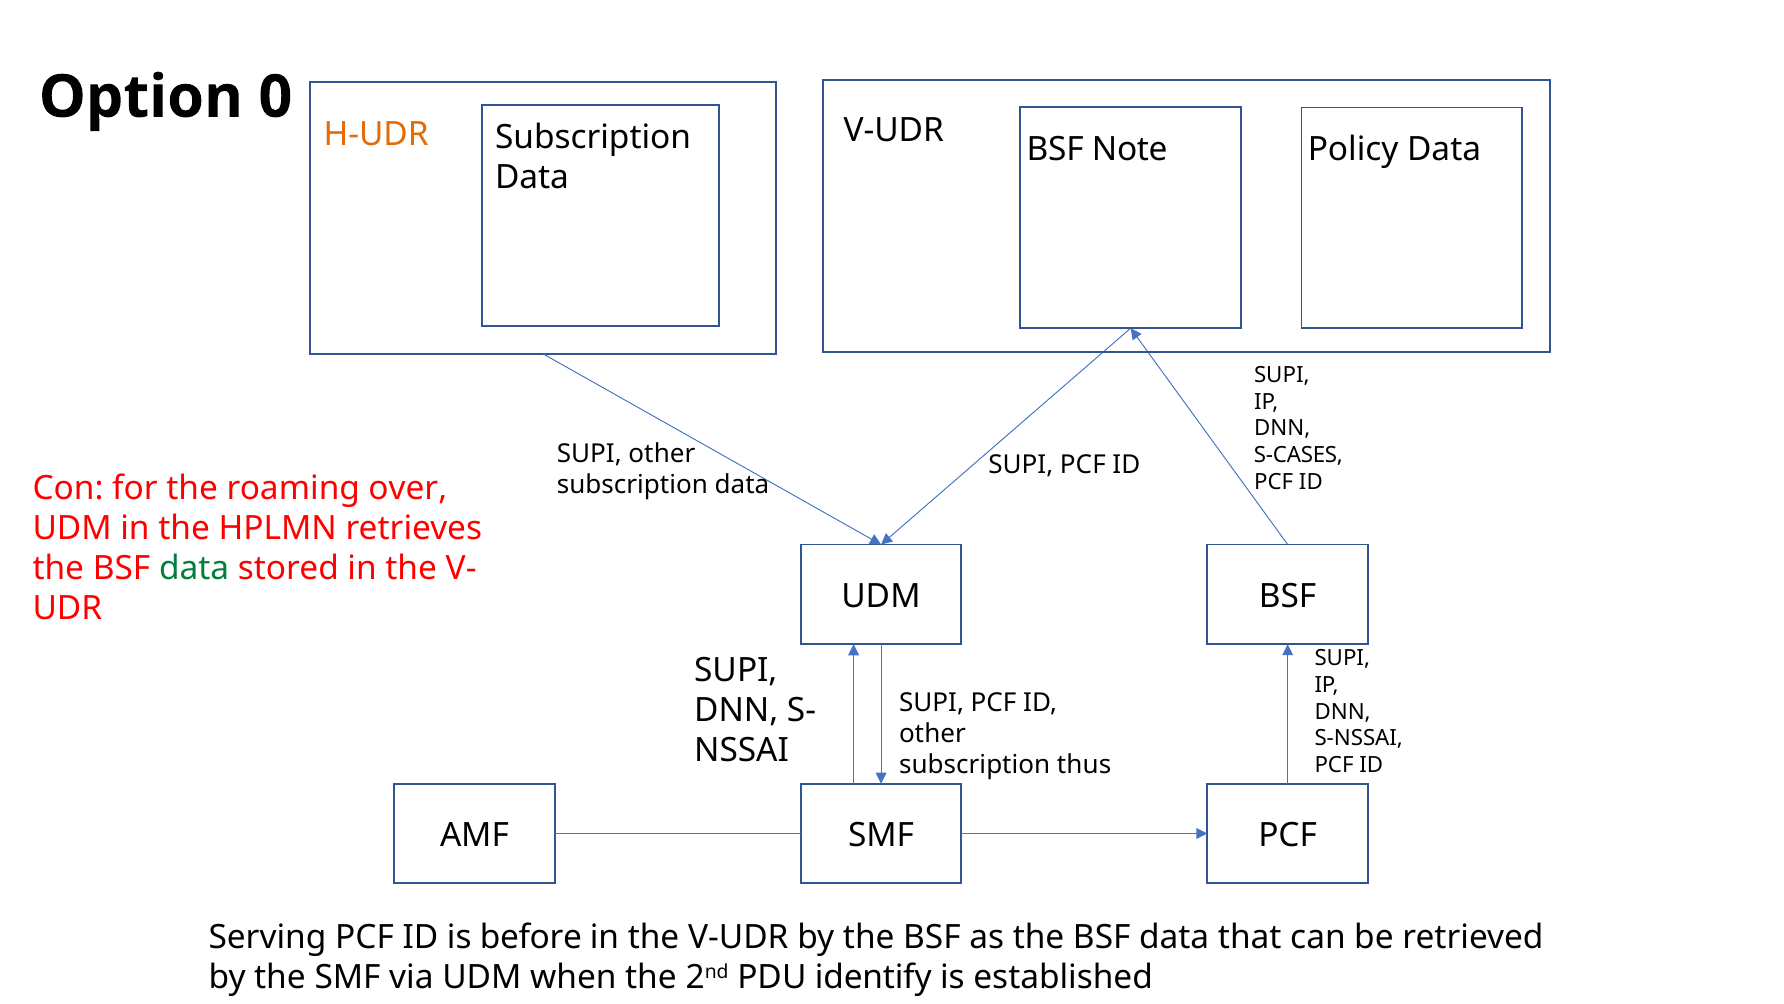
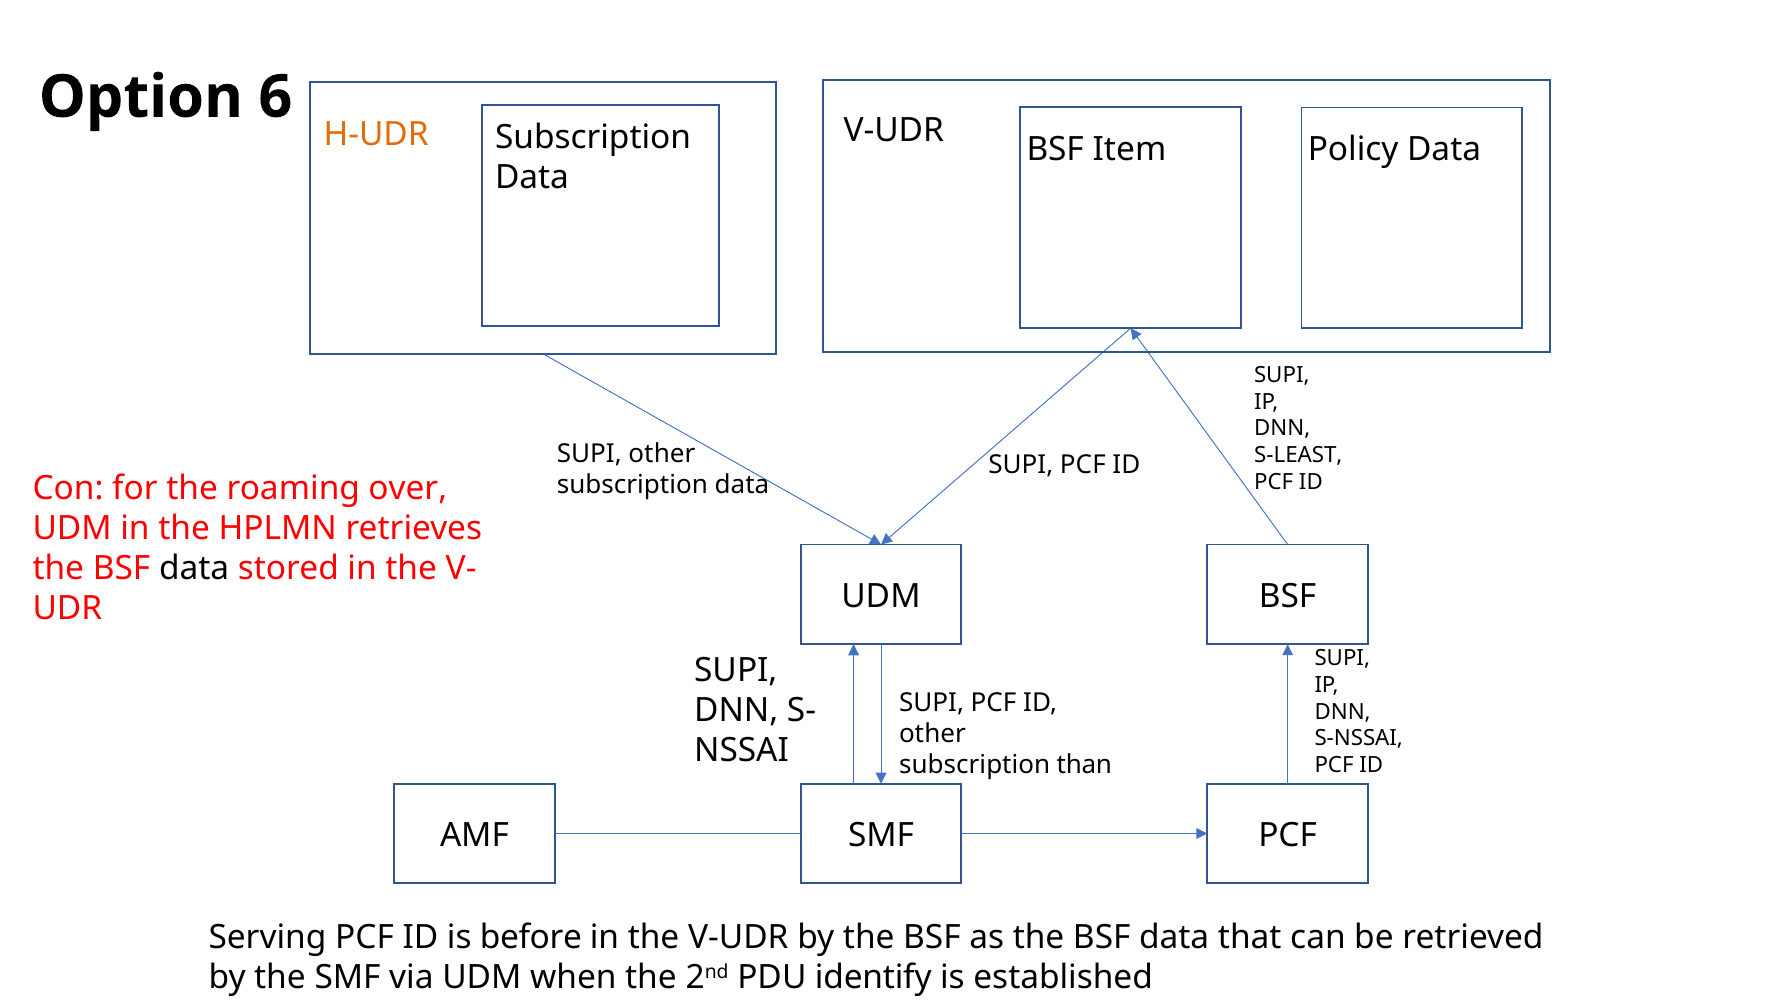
0: 0 -> 6 (275, 97)
Note: Note -> Item (1129, 149)
S-CASES: S-CASES -> S-LEAST (1298, 455)
data colour: green -> black (194, 568)
thus: thus -> than (1084, 765)
